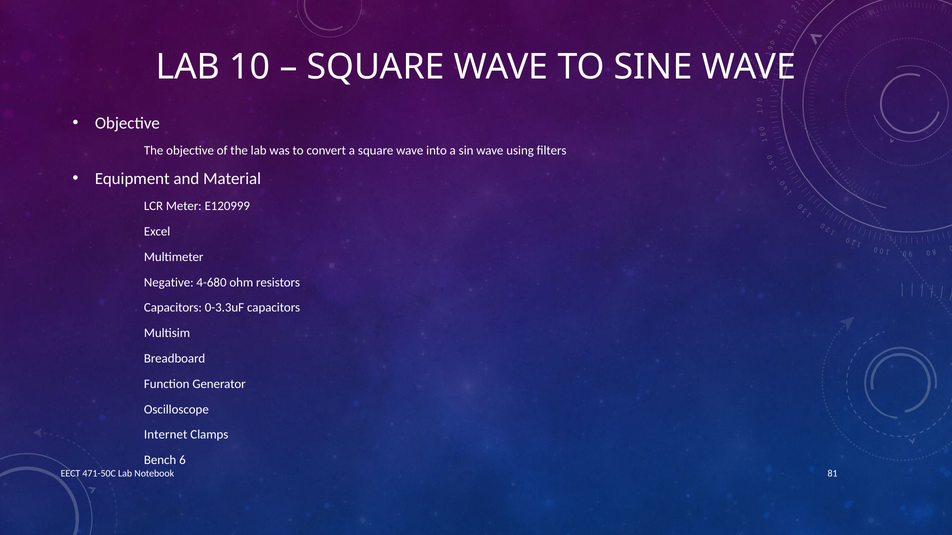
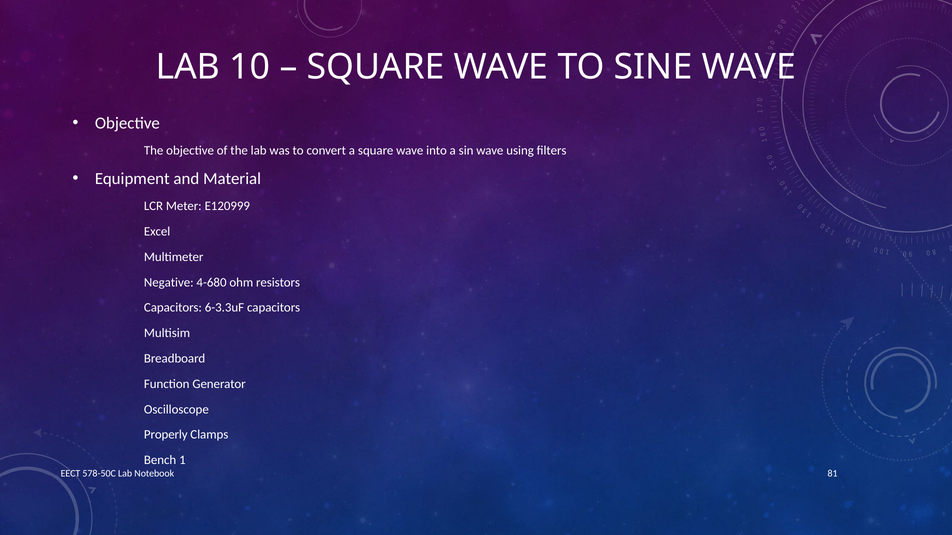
0-3.3uF: 0-3.3uF -> 6-3.3uF (224, 308)
Internet: Internet -> Properly (166, 435)
6: 6 -> 1 (182, 460)
471-50C: 471-50C -> 578-50C (99, 474)
